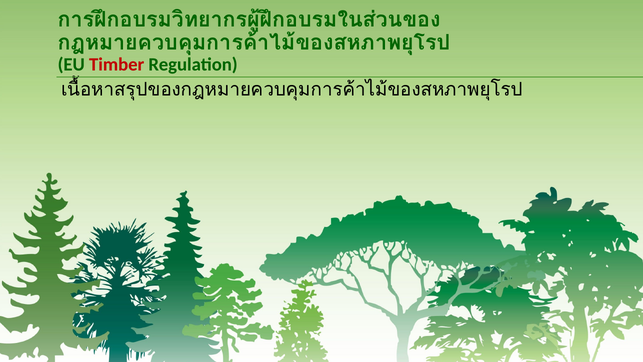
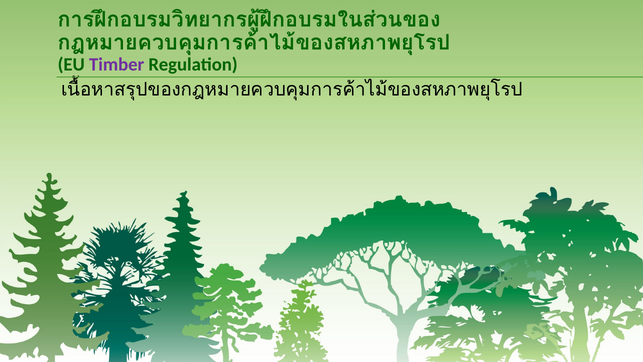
Timber colour: red -> purple (117, 65)
